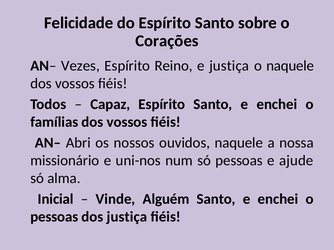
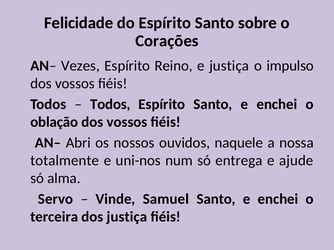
o naquele: naquele -> impulso (290, 66)
Capaz: Capaz -> Todos (110, 104)
famílias: famílias -> oblação (54, 122)
missionário: missionário -> totalmente (65, 161)
só pessoas: pessoas -> entrega (239, 161)
Inicial: Inicial -> Servo (56, 199)
Alguém: Alguém -> Samuel (166, 199)
pessoas: pessoas -> terceira (54, 217)
